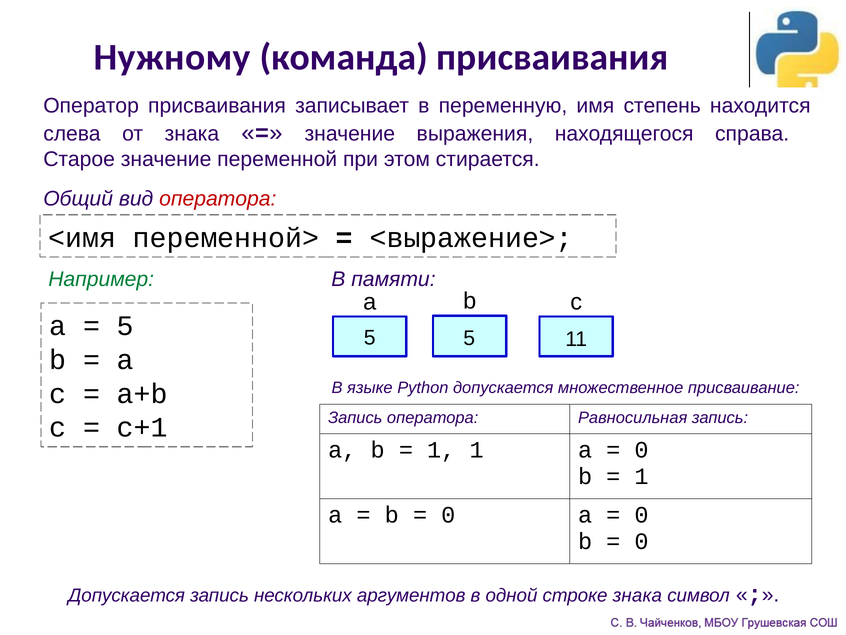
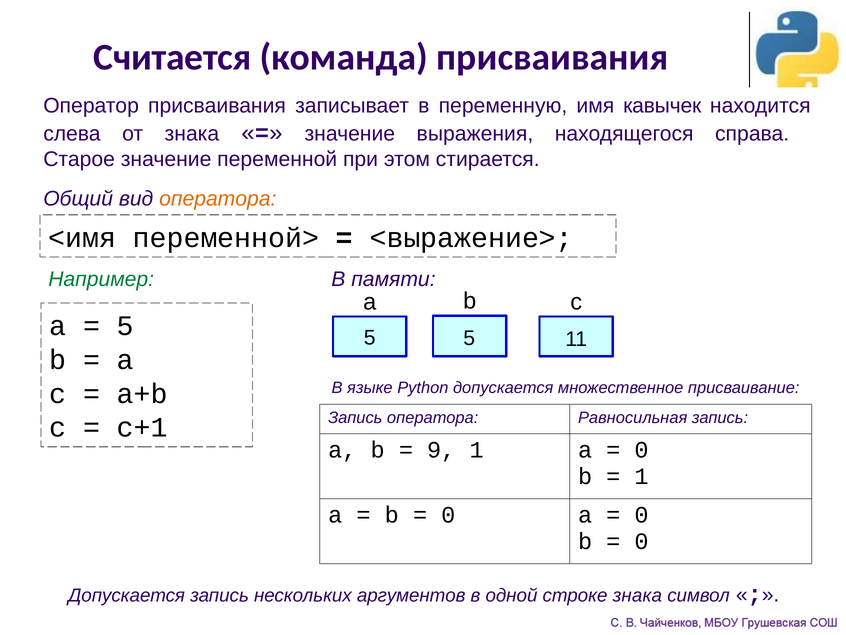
Нужному: Нужному -> Считается (173, 57)
степень: степень -> кавычек (662, 106)
оператора colour: red -> orange (218, 199)
1: 1 -> 9 (441, 450)
